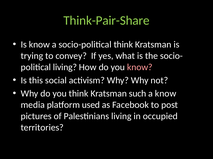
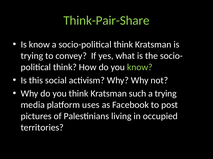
living: living -> think (65, 67)
know colour: pink -> light green (140, 67)
a know: know -> trying (166, 94)
used: used -> uses (91, 105)
